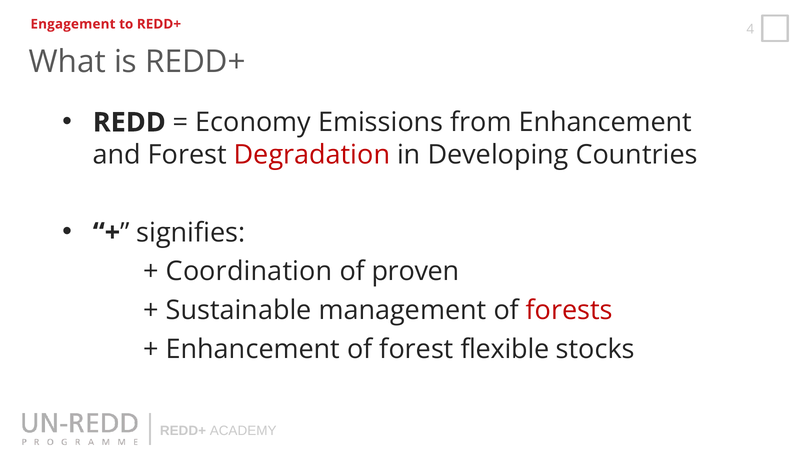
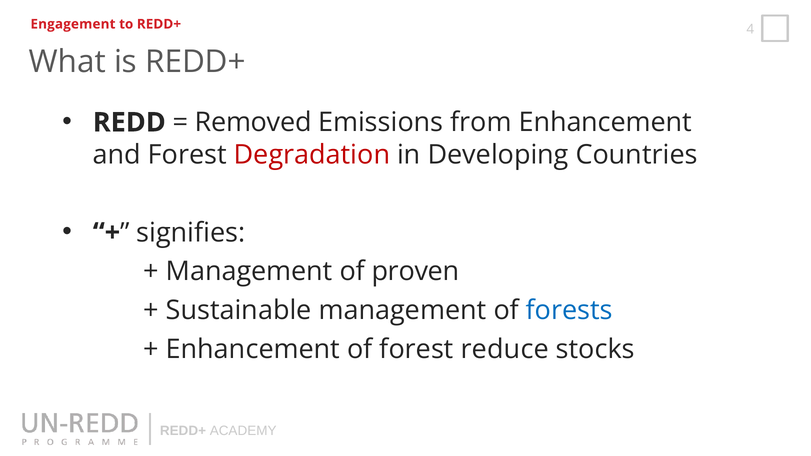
Economy: Economy -> Removed (253, 123)
Coordination: Coordination -> Management (249, 272)
forests colour: red -> blue (569, 310)
flexible: flexible -> reduce (505, 349)
